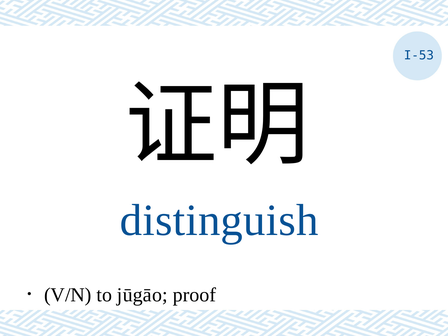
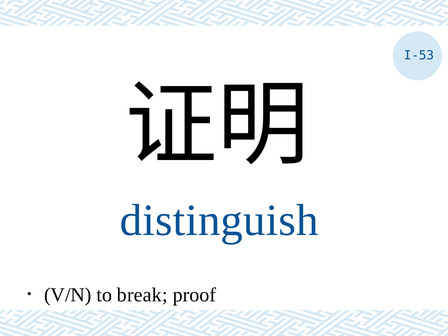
jūgāo: jūgāo -> break (142, 295)
